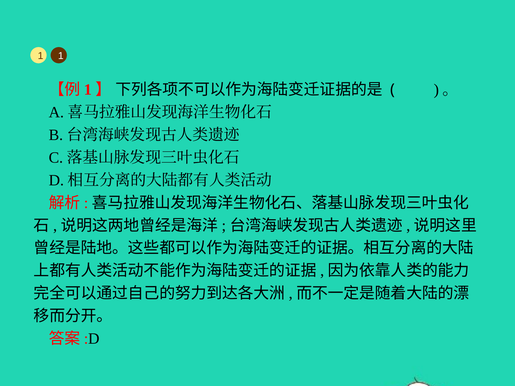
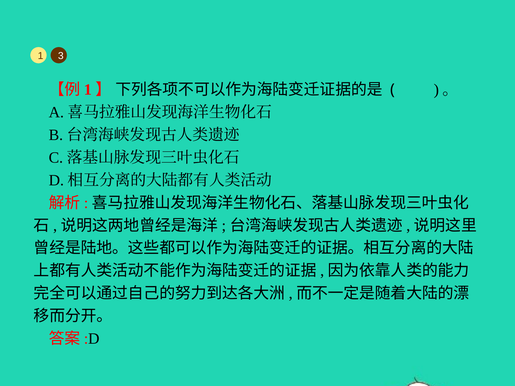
1 1: 1 -> 3 (61, 56)
